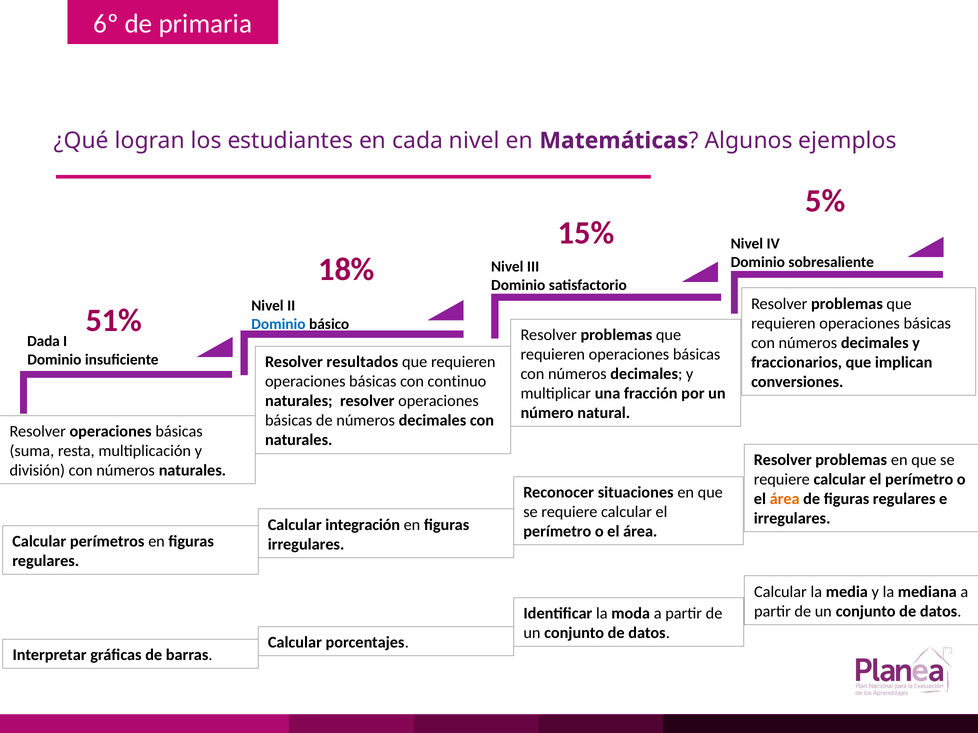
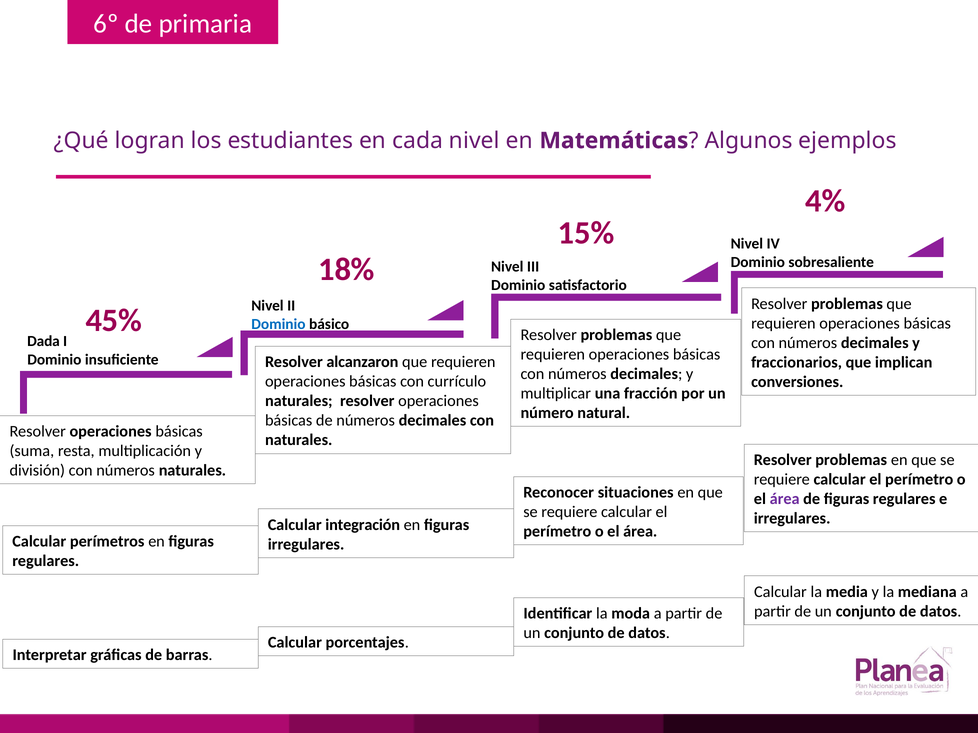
5%: 5% -> 4% (825, 201)
51%: 51% -> 45% (114, 320)
resultados: resultados -> alcanzaron (362, 362)
continuo: continuo -> currículo (457, 382)
área colour: orange -> purple (785, 499)
